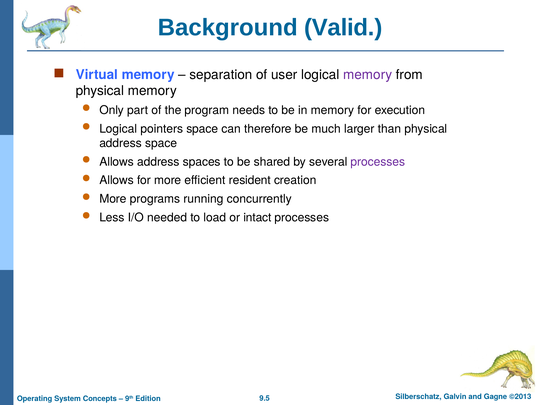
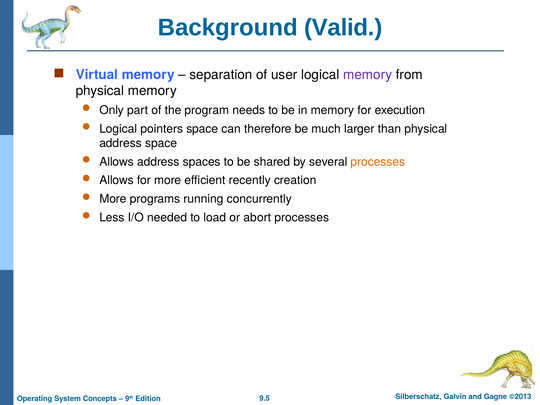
processes colour: purple -> orange (378, 162)
resident: resident -> recently (250, 180)
intact: intact -> abort (257, 218)
